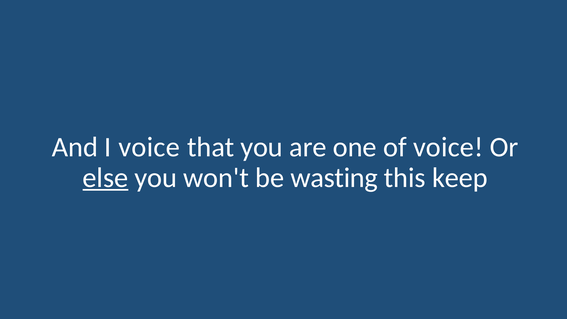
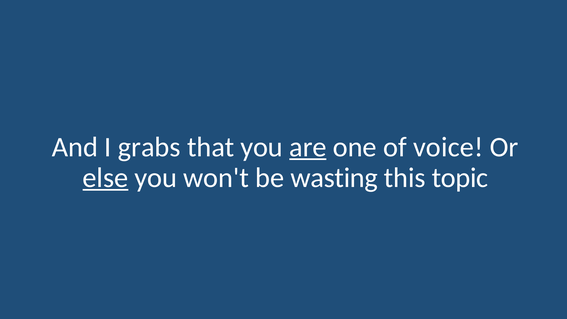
I voice: voice -> grabs (149, 147)
are underline: none -> present (308, 147)
keep: keep -> topic (460, 178)
